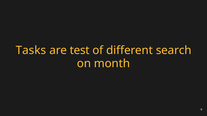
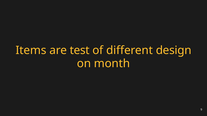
Tasks: Tasks -> Items (31, 51)
search: search -> design (174, 51)
